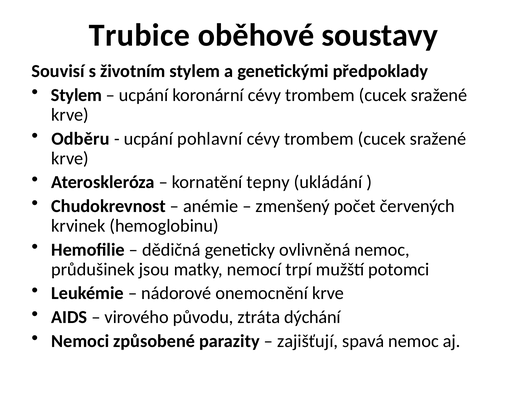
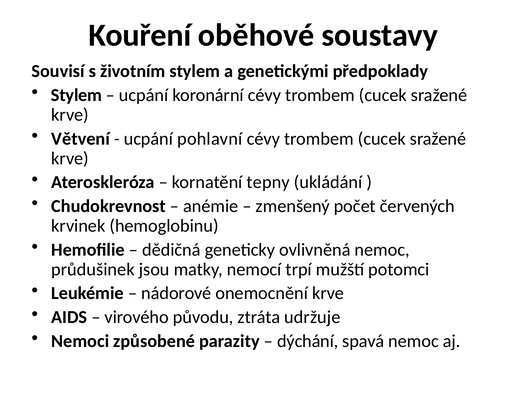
Trubice: Trubice -> Kouření (140, 35)
Odběru: Odběru -> Větvení (81, 139)
dýchání: dýchání -> udržuje (312, 318)
zajišťují: zajišťují -> dýchání (308, 341)
